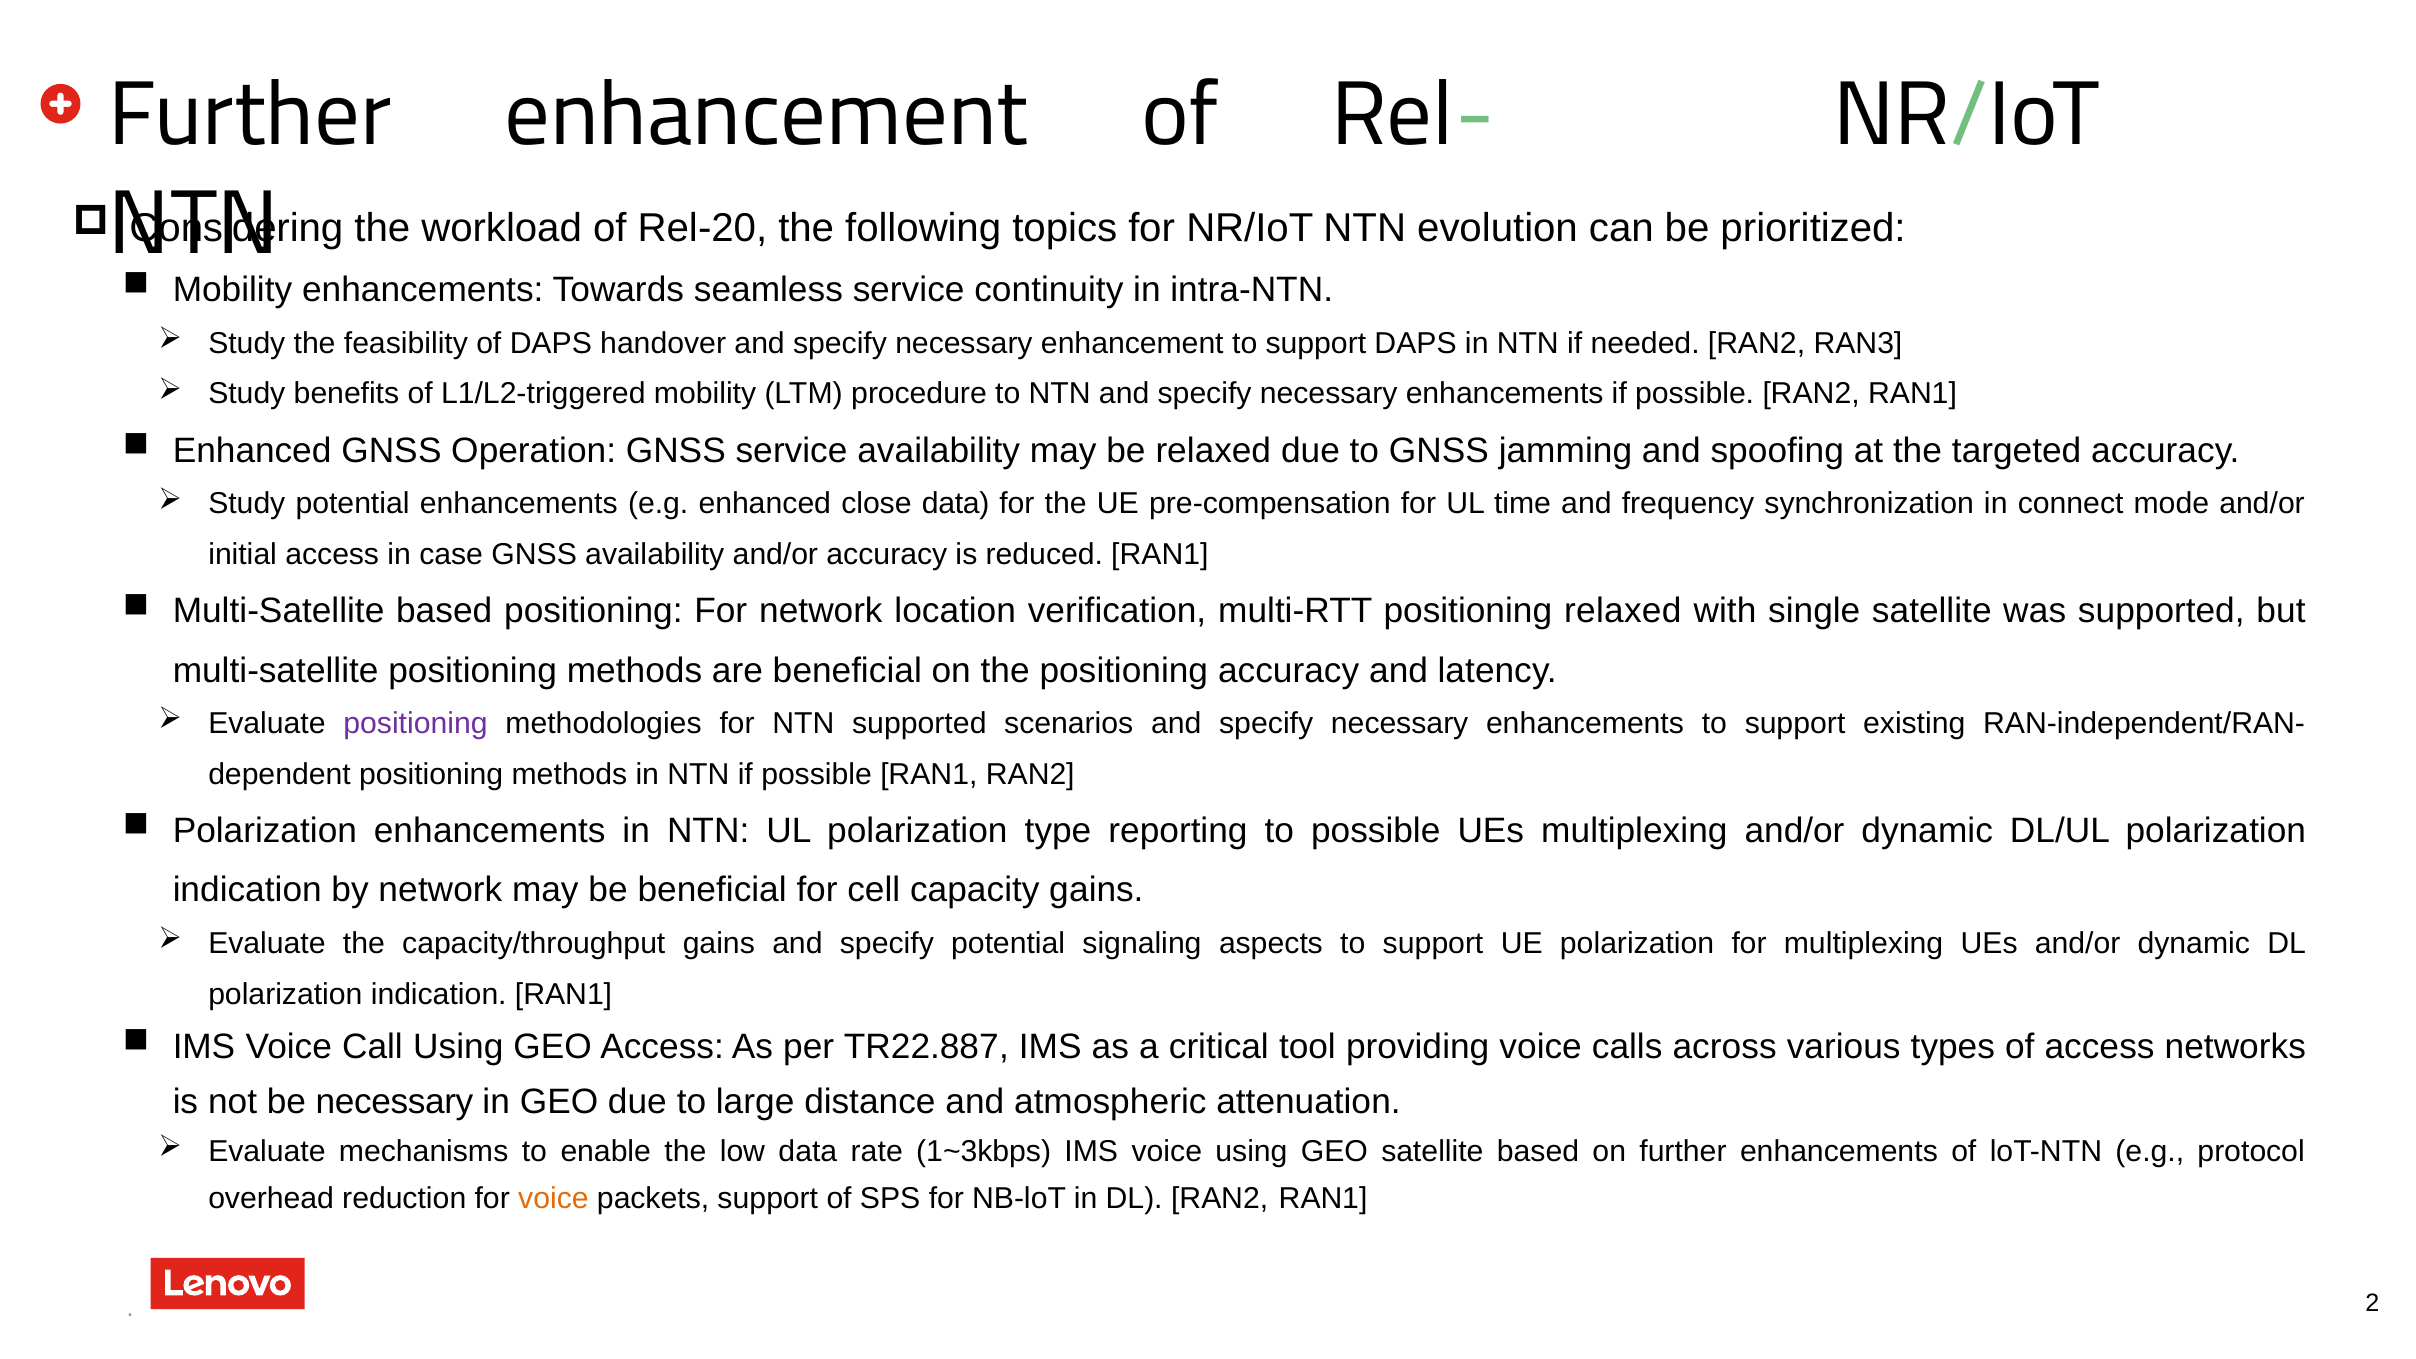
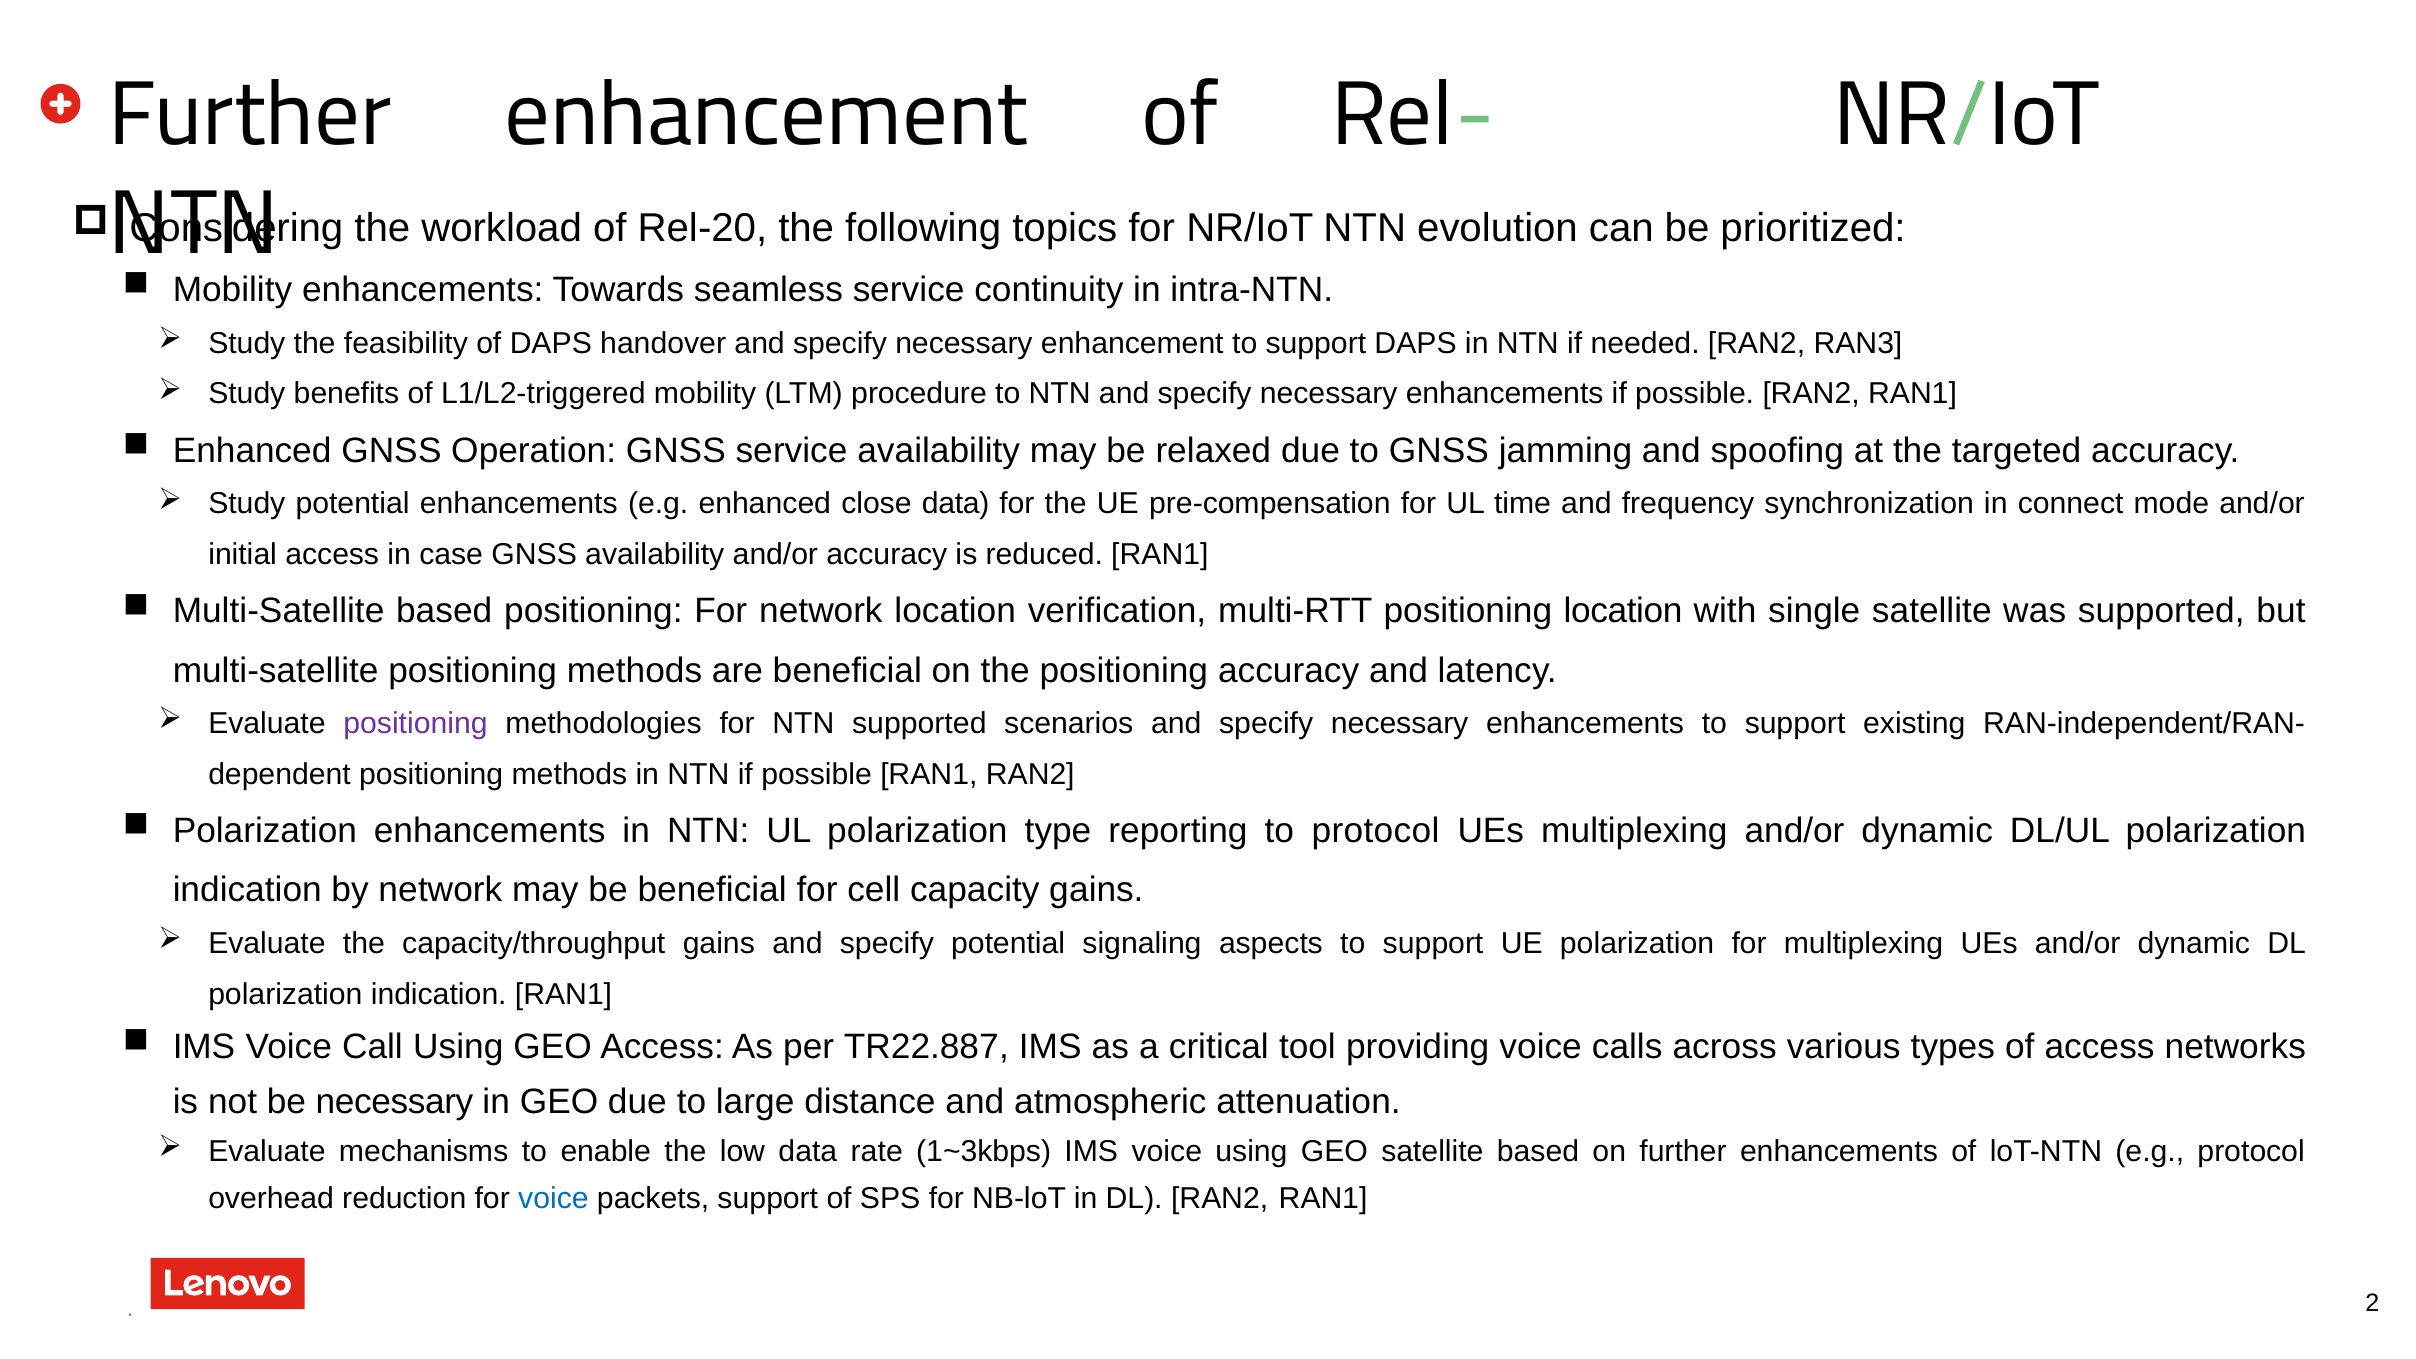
positioning relaxed: relaxed -> location (1623, 611)
to possible: possible -> protocol (1376, 831)
voice colour: orange -> blue (553, 1199)
